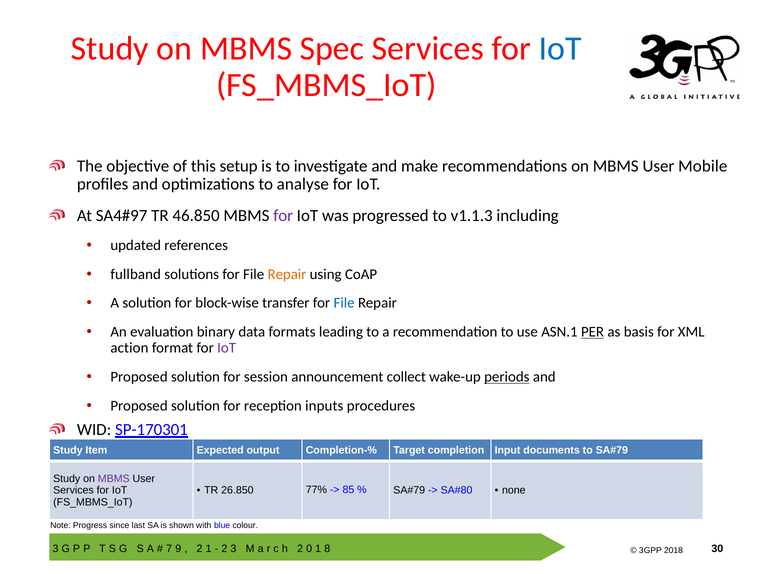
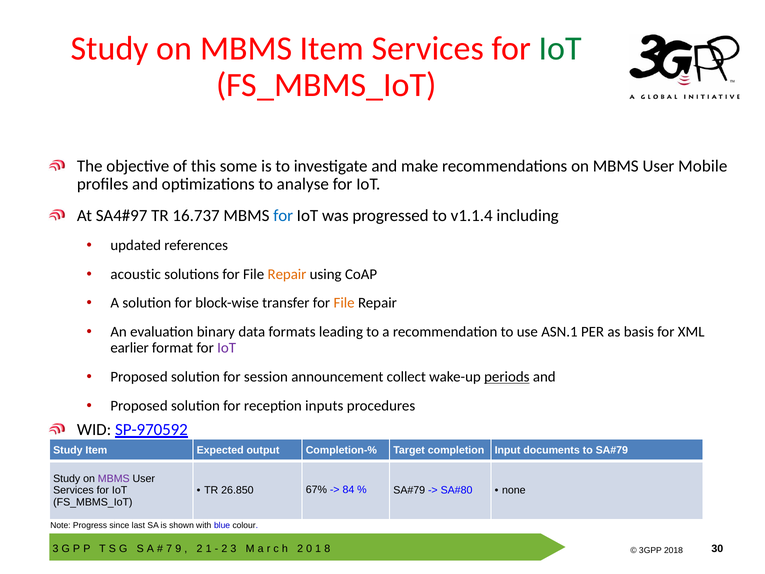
MBMS Spec: Spec -> Item (332, 48)
IoT colour: blue -> green (560, 48)
setup: setup -> some (239, 166)
46.850: 46.850 -> 16.737 (196, 215)
for colour: purple -> blue (283, 215)
v1.1.3: v1.1.3 -> v1.1.4 (472, 215)
fullband: fullband -> acoustic (136, 274)
File colour: blue -> orange (344, 303)
PER underline: present -> none (593, 332)
action: action -> earlier (130, 348)
SP-170301: SP-170301 -> SP-970592 (151, 429)
77%: 77% -> 67% (316, 490)
85: 85 -> 84 (348, 490)
